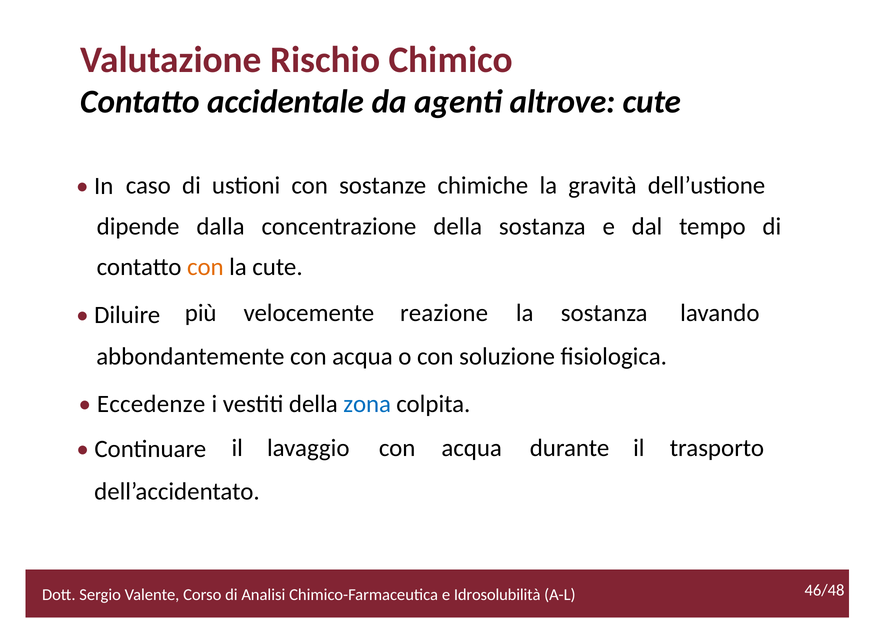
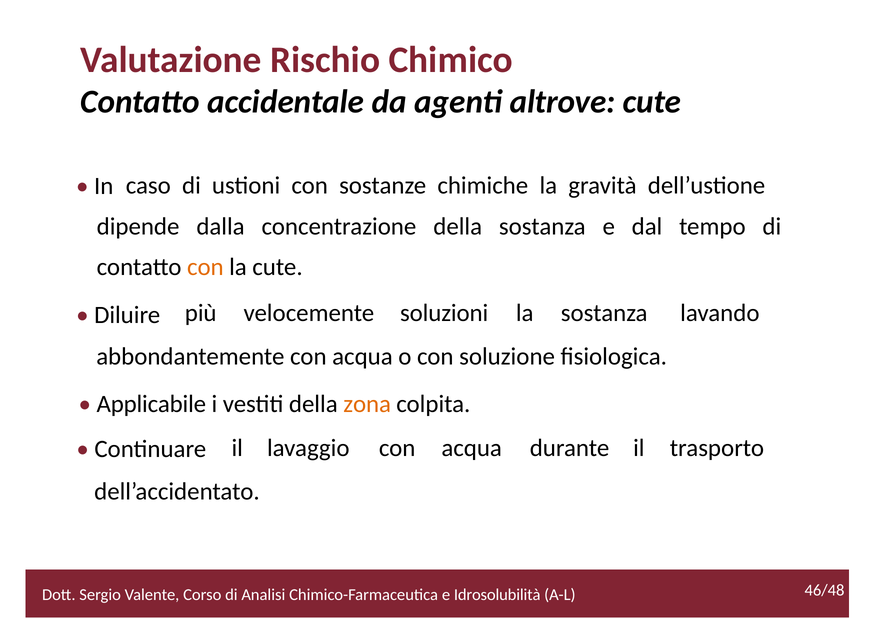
reazione: reazione -> soluzioni (444, 313)
Eccedenze: Eccedenze -> Applicabile (151, 404)
zona colour: blue -> orange (367, 404)
